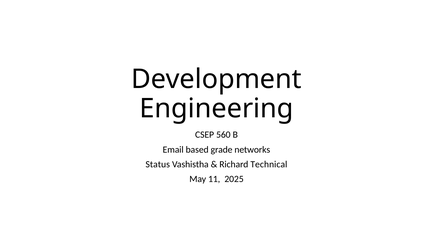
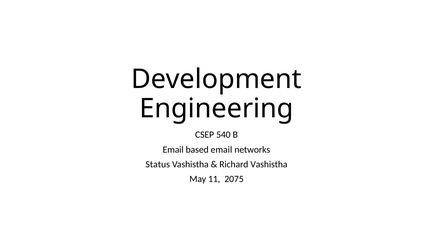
560: 560 -> 540 (223, 135)
based grade: grade -> email (221, 149)
Richard Technical: Technical -> Vashistha (269, 164)
2025: 2025 -> 2075 (234, 179)
